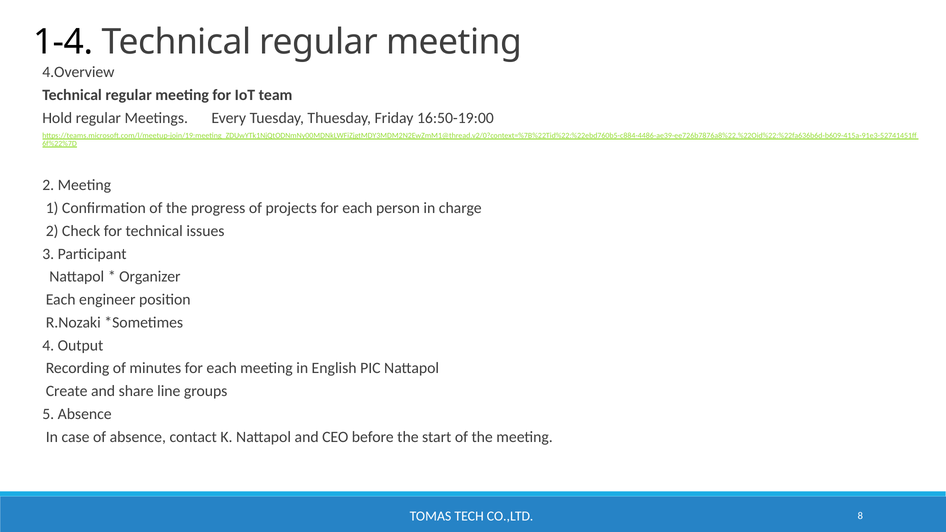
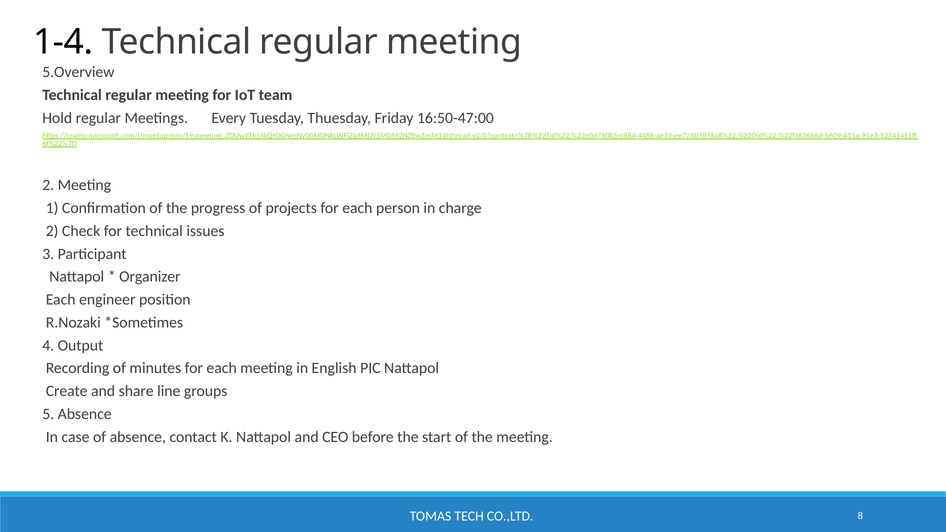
4.Overview: 4.Overview -> 5.Overview (78, 72)
16:50-19:00: 16:50-19:00 -> 16:50-47:00 (455, 118)
